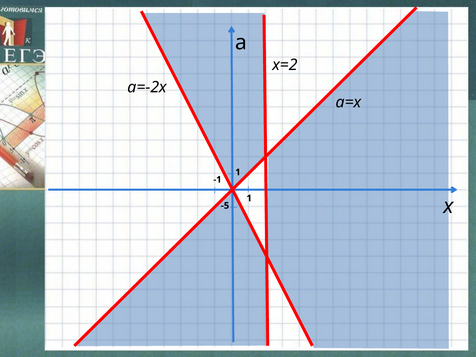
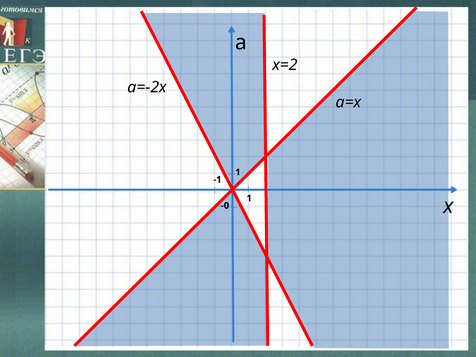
-5: -5 -> -0 (225, 206)
